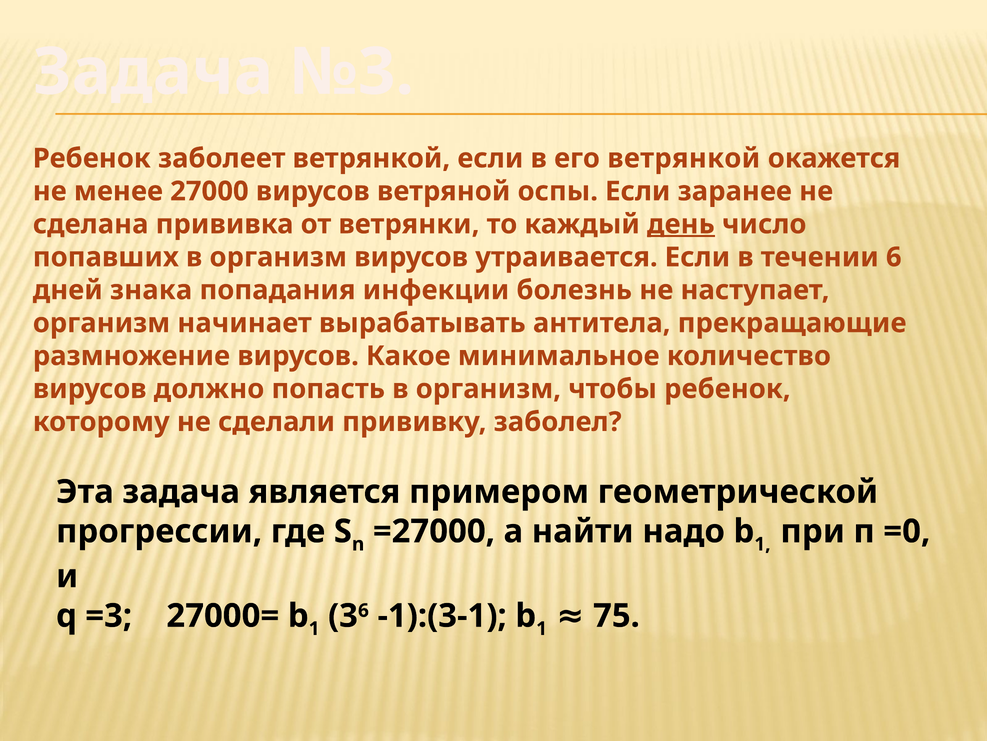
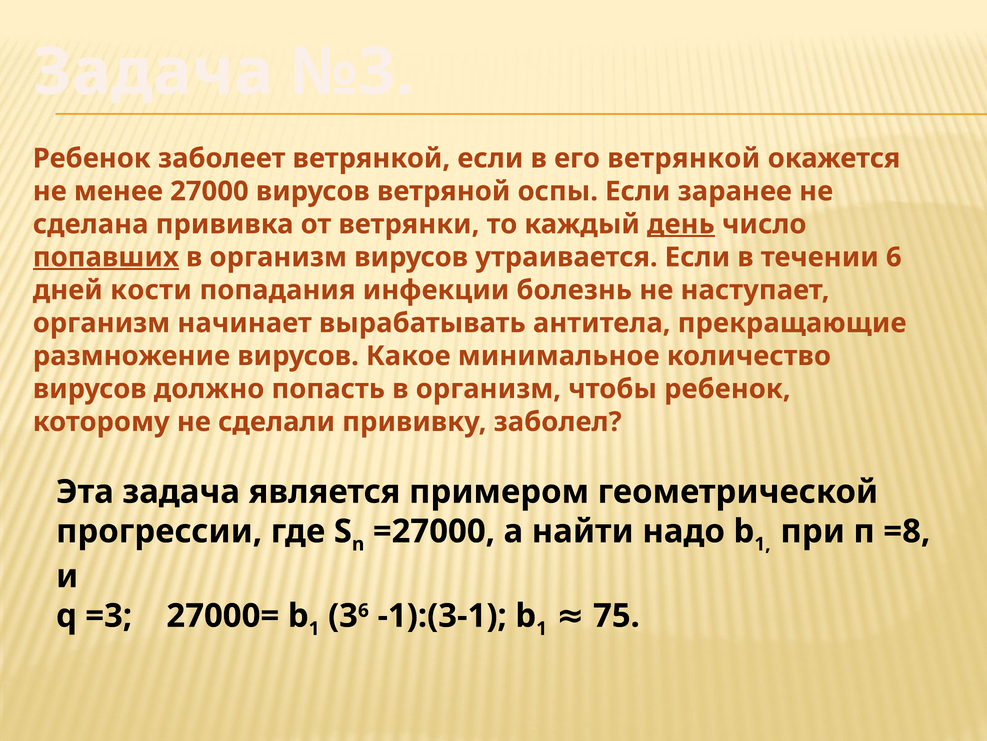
попавших underline: none -> present (106, 257)
знака: знака -> кости (151, 290)
=0: =0 -> =8 (907, 531)
